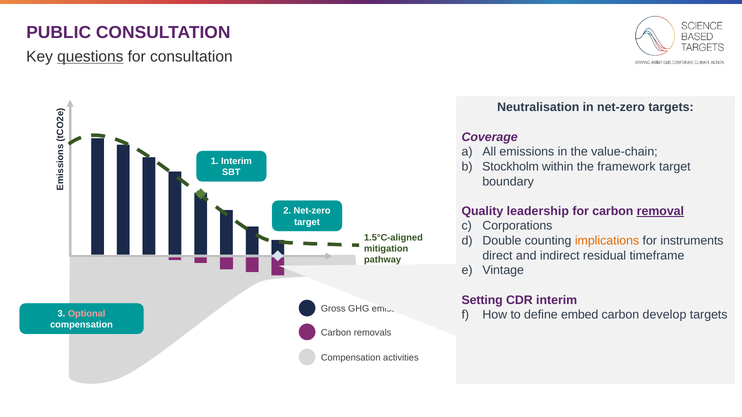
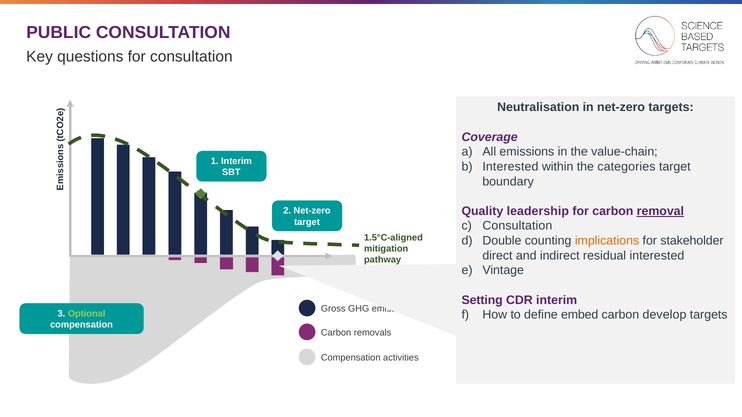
questions underline: present -> none (90, 57)
Stockholm: Stockholm -> Interested (510, 167)
framework: framework -> categories (626, 167)
Corporations: Corporations -> Consultation (517, 226)
instruments: instruments -> stakeholder (692, 241)
residual timeframe: timeframe -> interested (657, 256)
Optional colour: pink -> light green (87, 314)
